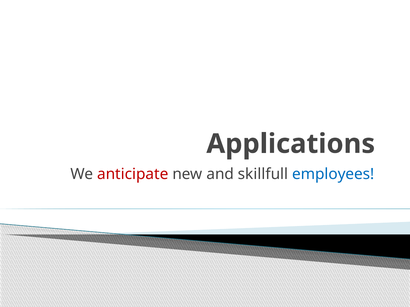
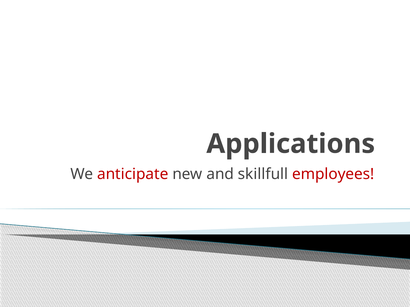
employees colour: blue -> red (333, 174)
